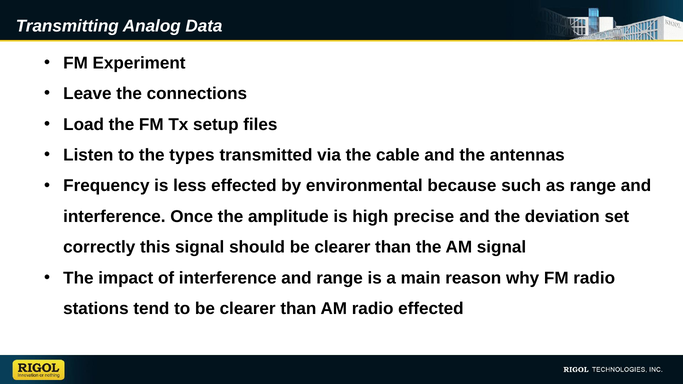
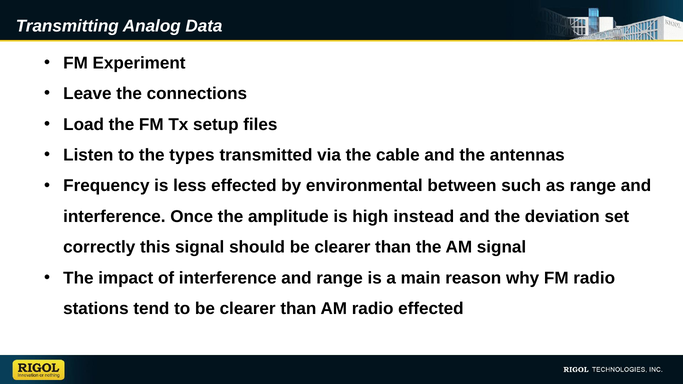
because: because -> between (462, 186)
precise: precise -> instead (424, 217)
